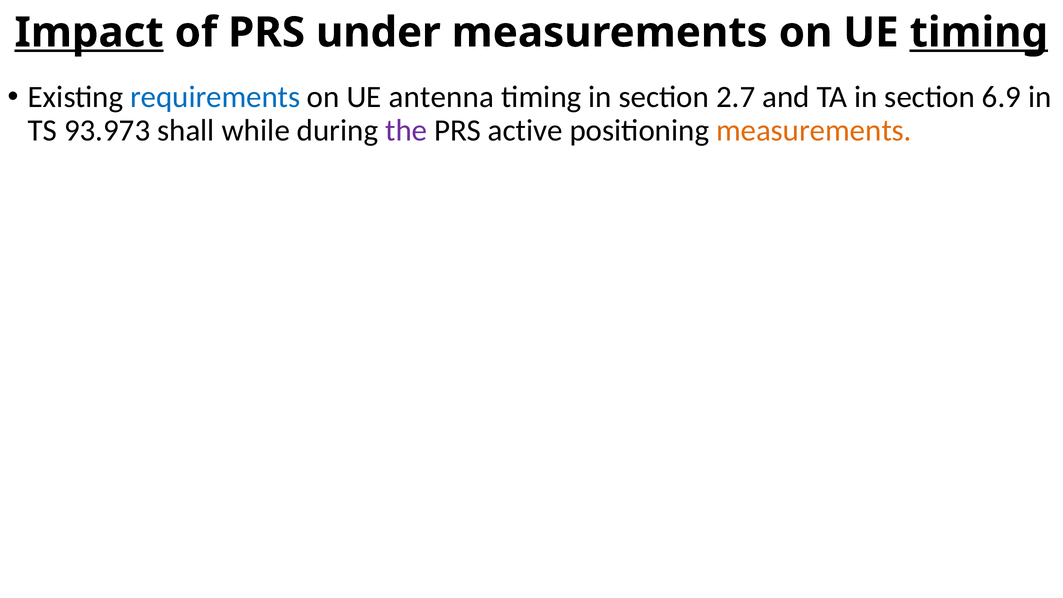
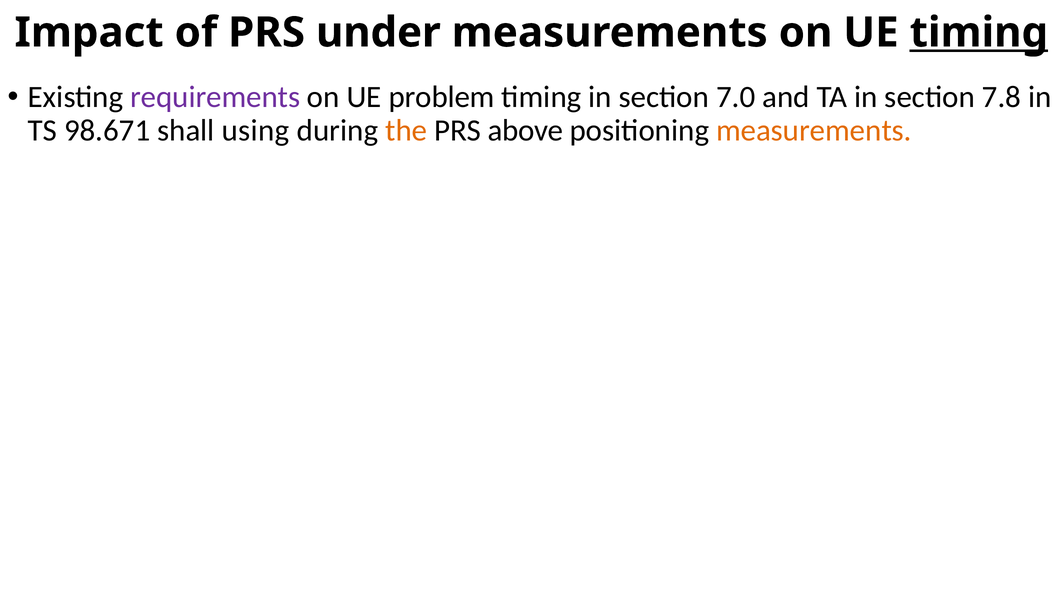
Impact underline: present -> none (89, 33)
requirements colour: blue -> purple (215, 97)
antenna: antenna -> problem (442, 97)
2.7: 2.7 -> 7.0 (736, 97)
6.9: 6.9 -> 7.8 (1001, 97)
93.973: 93.973 -> 98.671 (107, 131)
while: while -> using (256, 131)
the colour: purple -> orange (406, 131)
active: active -> above (525, 131)
